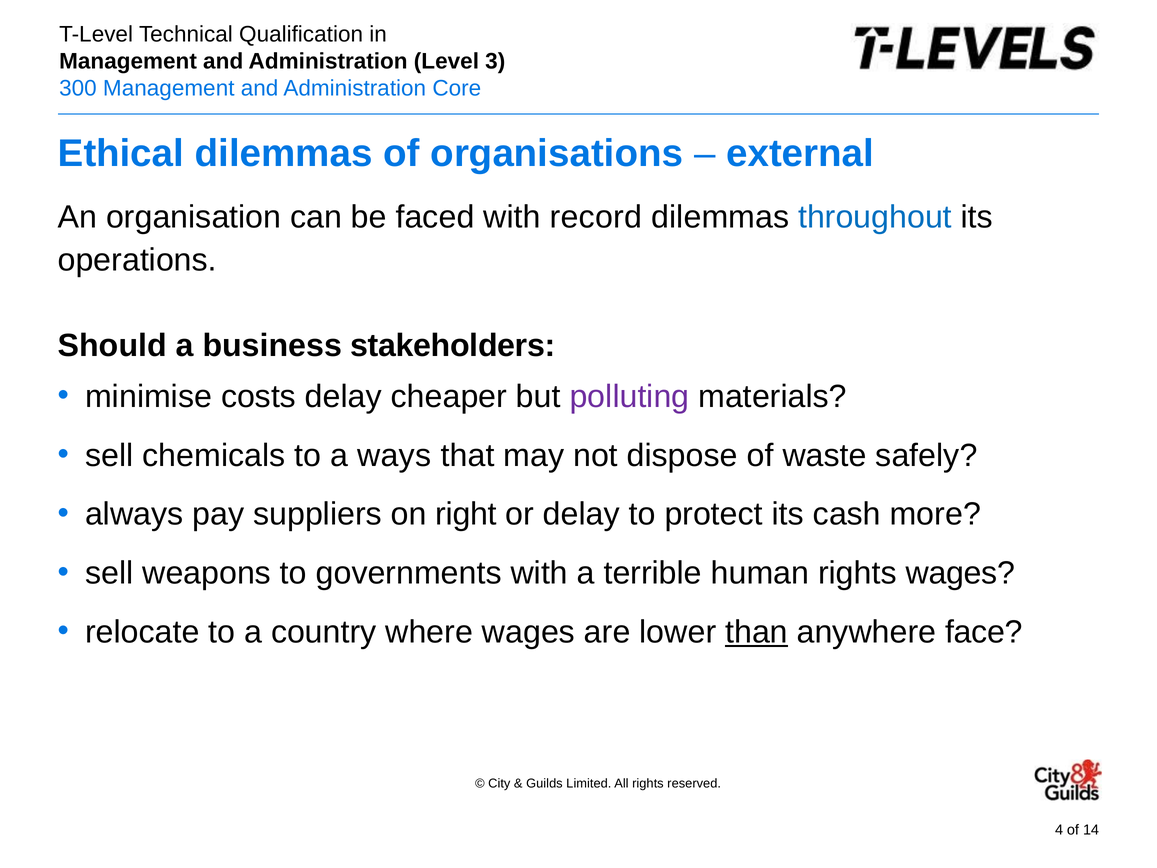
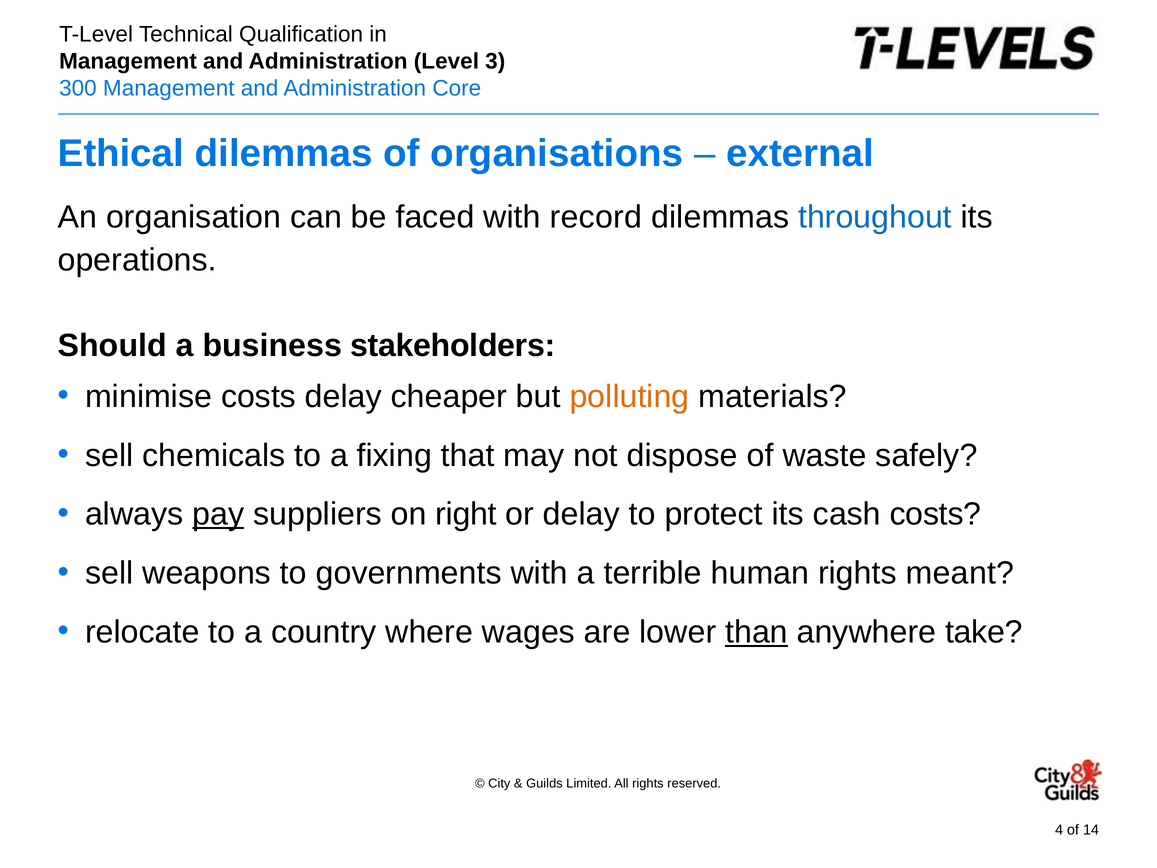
polluting colour: purple -> orange (629, 396)
ways: ways -> fixing (394, 455)
pay underline: none -> present (218, 514)
cash more: more -> costs (935, 514)
rights wages: wages -> meant (960, 573)
face: face -> take (984, 632)
